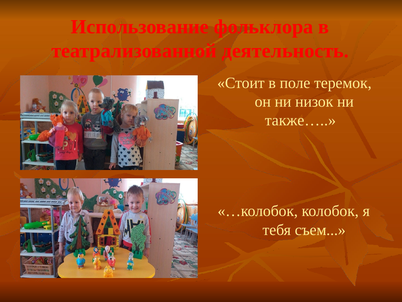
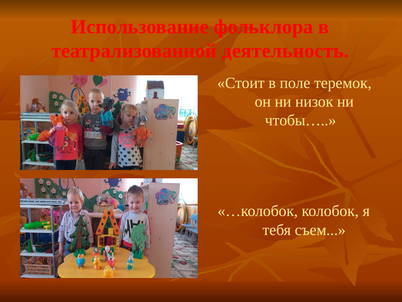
также…: также… -> чтобы… (301, 120)
